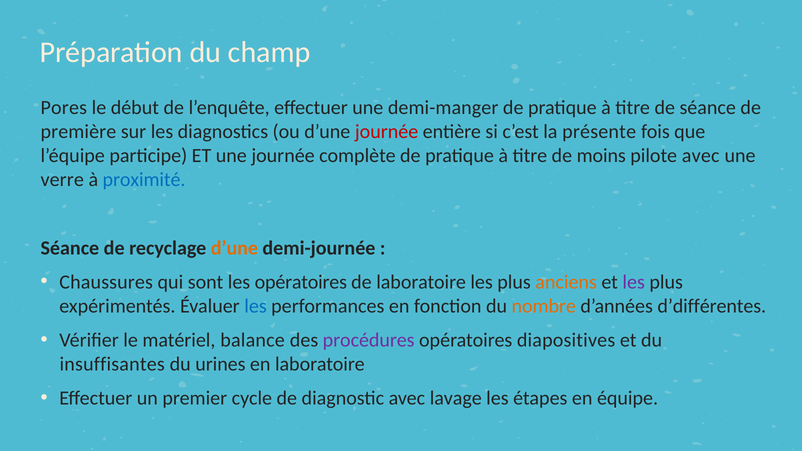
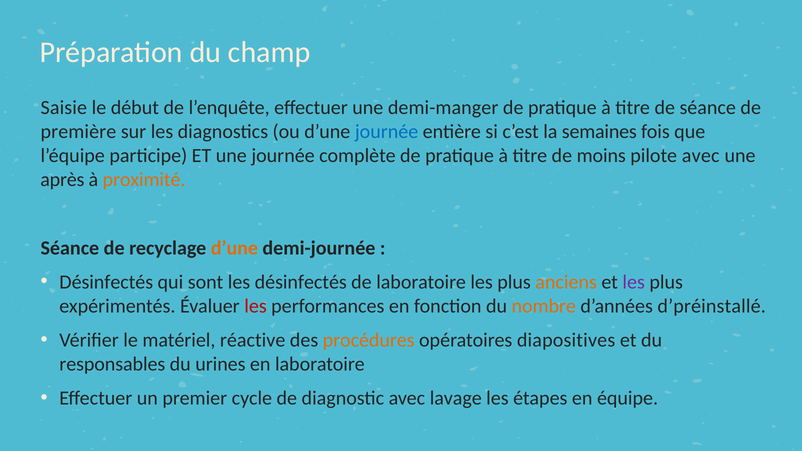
Pores: Pores -> Saisie (64, 108)
journée colour: red -> blue (387, 132)
présente: présente -> semaines (599, 132)
verre: verre -> après (62, 180)
proximité colour: blue -> orange (144, 180)
Chaussures: Chaussures -> Désinfectés (106, 282)
les opératoires: opératoires -> désinfectés (301, 282)
les colour: blue -> red (255, 306)
d’différentes: d’différentes -> d’préinstallé (712, 306)
balance: balance -> réactive (253, 340)
procédures colour: purple -> orange (369, 340)
insuffisantes: insuffisantes -> responsables (112, 364)
